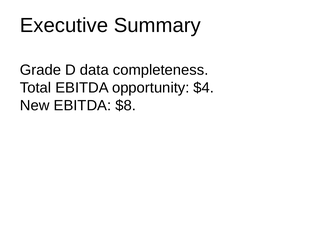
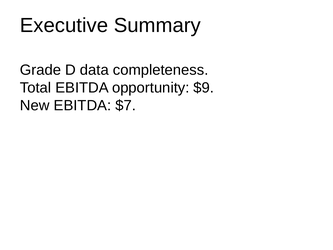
$4: $4 -> $9 (204, 88)
$8: $8 -> $7 (126, 105)
